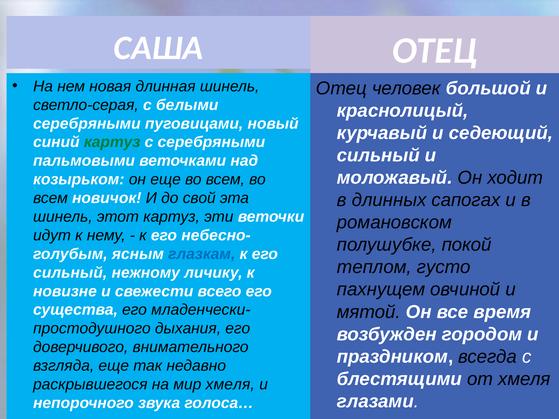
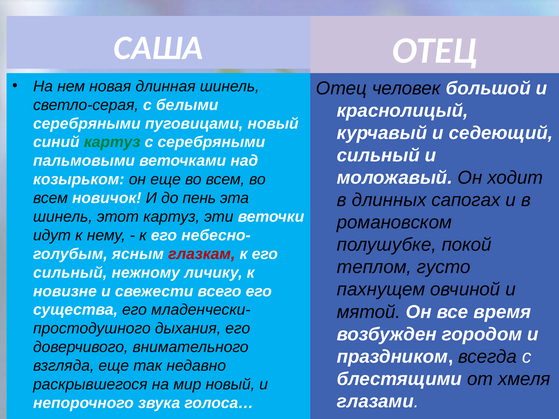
свой: свой -> пень (199, 198)
глазкам colour: blue -> red (202, 254)
мир хмеля: хмеля -> новый (230, 385)
